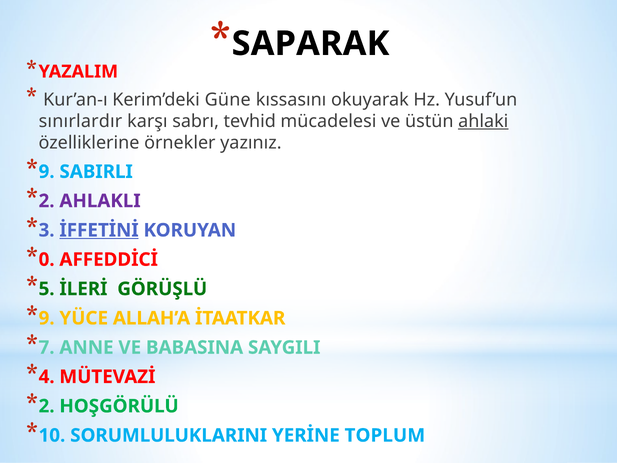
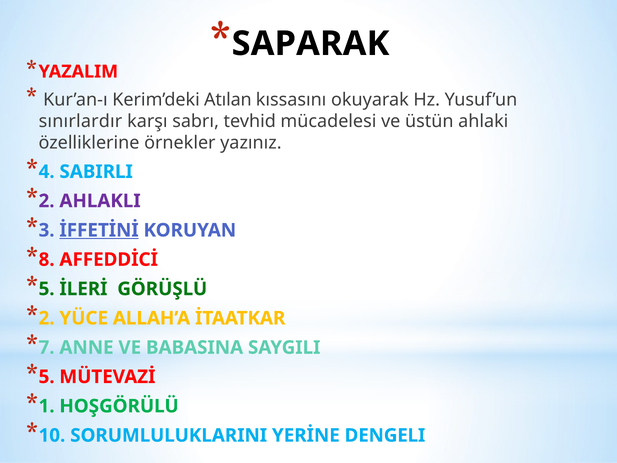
Güne: Güne -> Atılan (228, 100)
ahlaki underline: present -> none (483, 121)
9: 9 -> 4 (47, 172)
0: 0 -> 8 (47, 259)
9: 9 -> 2 (47, 318)
4: 4 -> 5 (47, 377)
2: 2 -> 1 (47, 406)
TOPLUM: TOPLUM -> DENGELI (385, 435)
